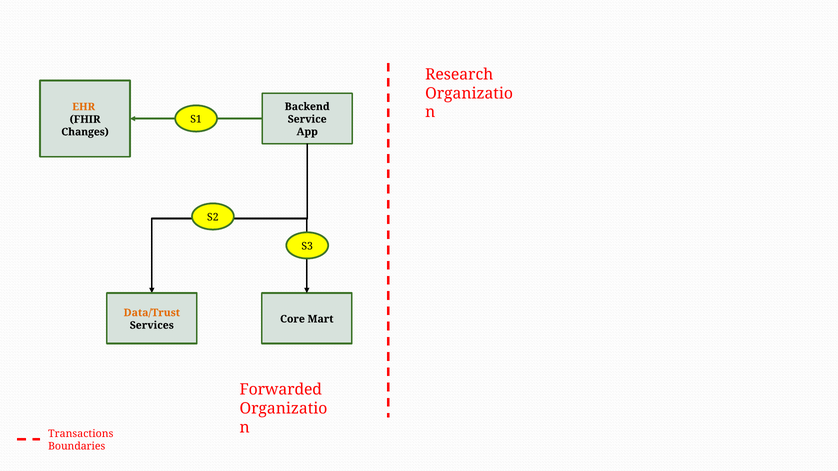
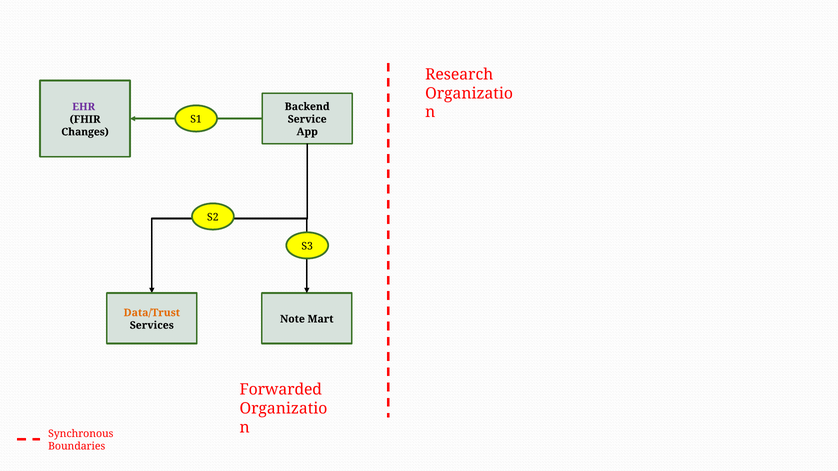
EHR colour: orange -> purple (84, 107)
Core: Core -> Note (292, 319)
Transactions: Transactions -> Synchronous (81, 434)
